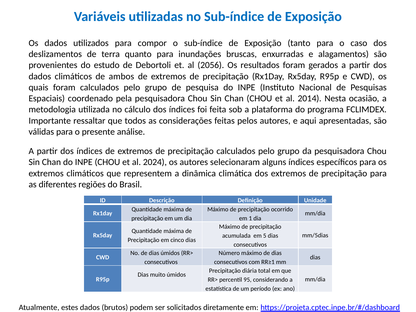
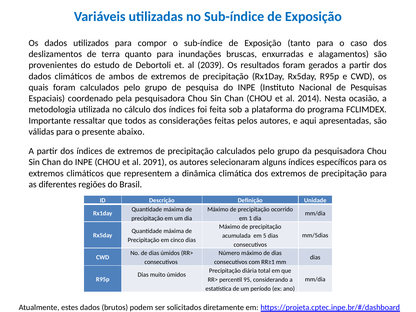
2056: 2056 -> 2039 (211, 65)
análise: análise -> abaixo (131, 132)
2024: 2024 -> 2091 (155, 162)
